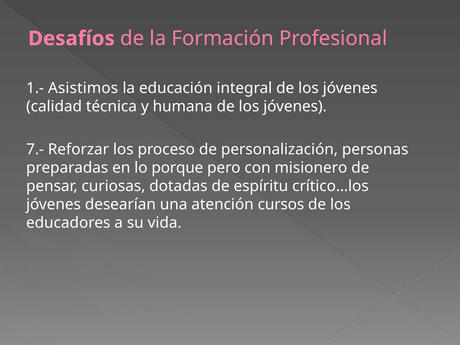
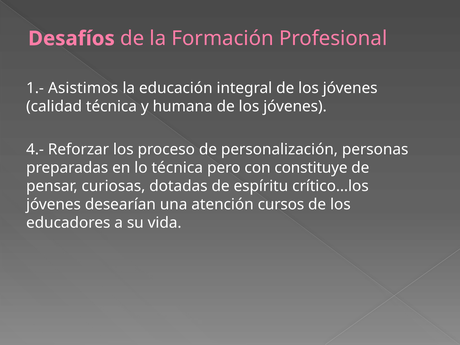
7.-: 7.- -> 4.- (35, 149)
lo porque: porque -> técnica (177, 168)
misionero: misionero -> constituye (311, 168)
